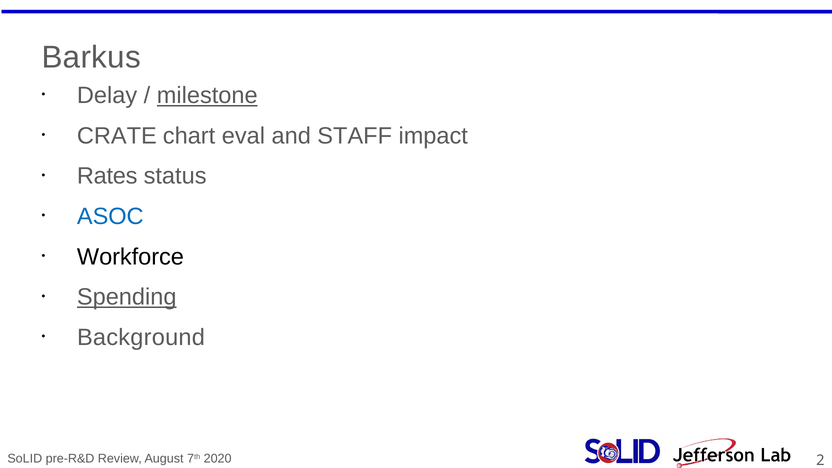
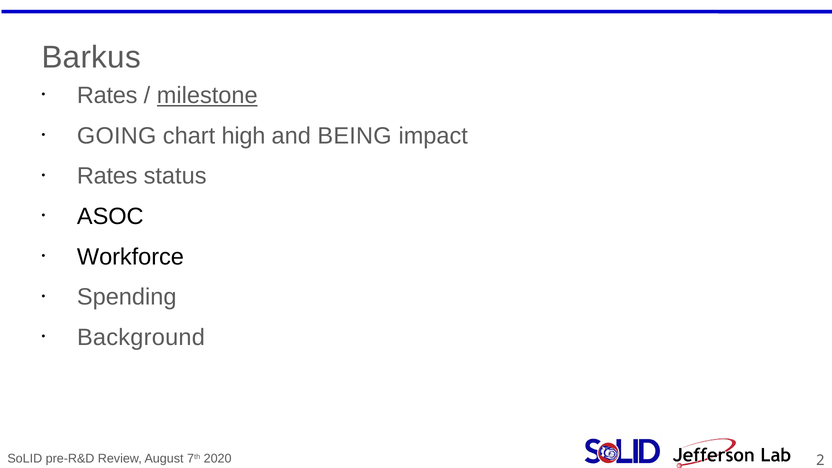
Delay: Delay -> Rates (107, 96)
CRATE: CRATE -> GOING (117, 136)
eval: eval -> high (243, 136)
STAFF: STAFF -> BEING (355, 136)
ASOC colour: blue -> black (110, 216)
Spending underline: present -> none (127, 297)
